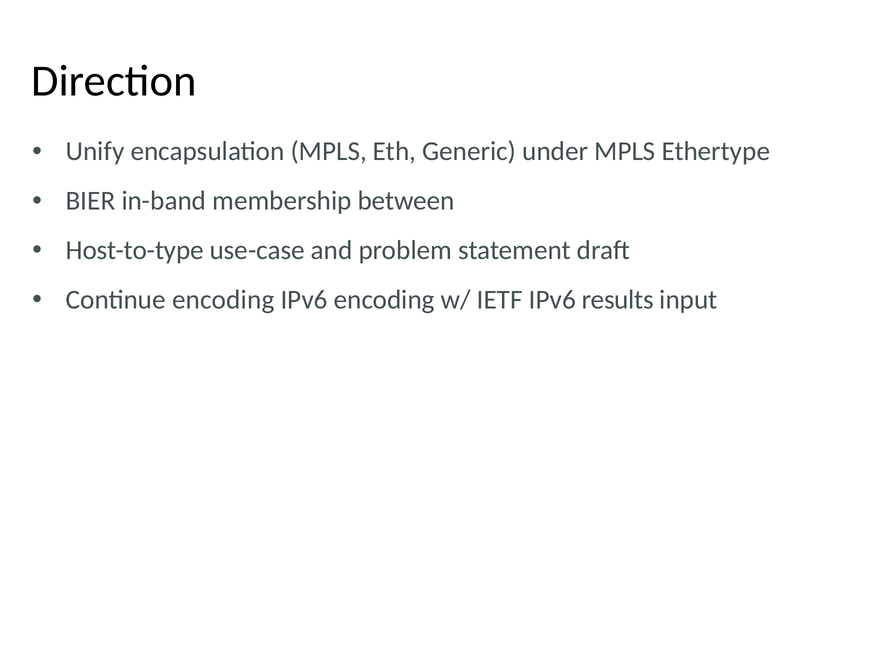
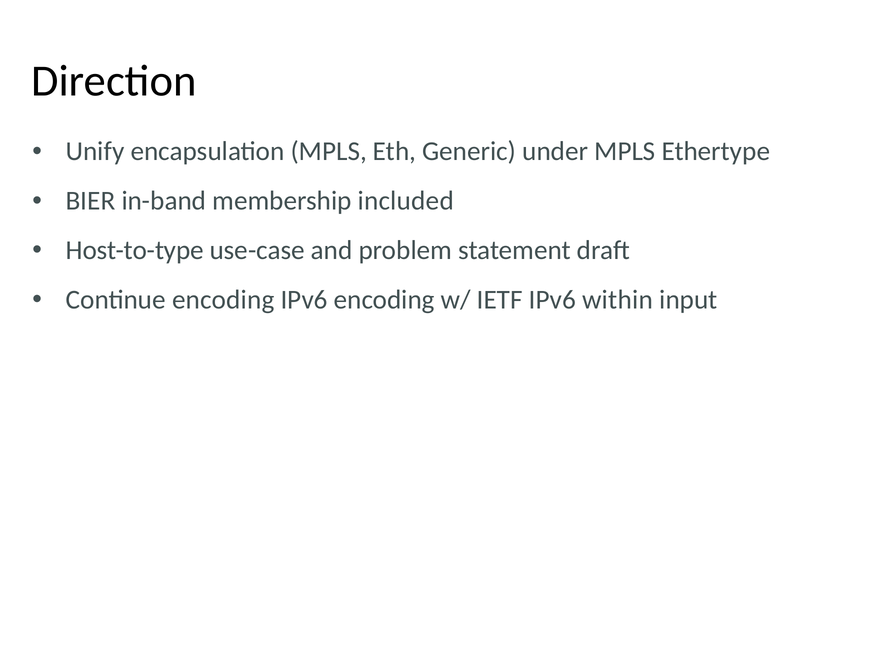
between: between -> included (406, 201)
results: results -> within (618, 300)
